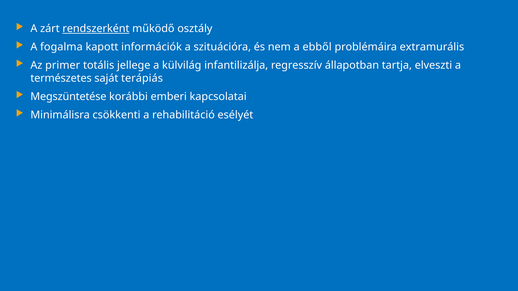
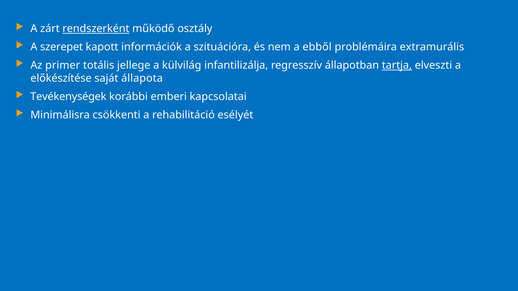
fogalma: fogalma -> szerepet (62, 47)
tartja underline: none -> present (397, 65)
természetes: természetes -> előkészítése (61, 78)
terápiás: terápiás -> állapota (142, 78)
Megszüntetése: Megszüntetése -> Tevékenységek (68, 97)
